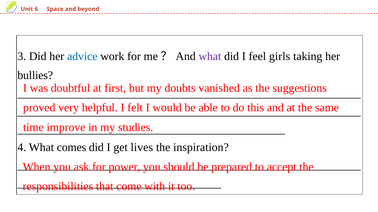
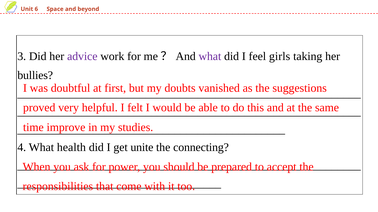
advice colour: blue -> purple (82, 56)
comes: comes -> health (71, 148)
lives: lives -> unite (142, 148)
inspiration: inspiration -> connecting (201, 148)
